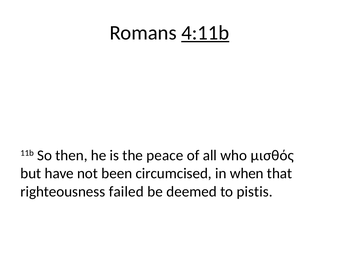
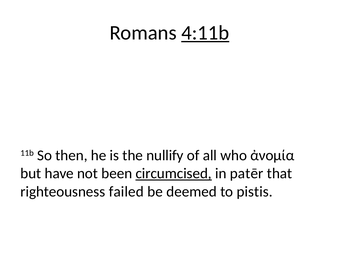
peace: peace -> nullify (165, 156)
μισθός: μισθός -> ἀνομία (272, 156)
circumcised underline: none -> present (174, 174)
when: when -> patēr (247, 174)
